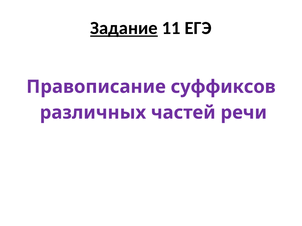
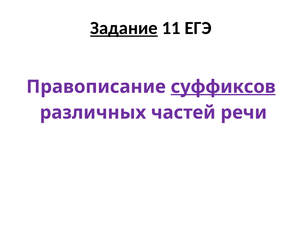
суффиксов underline: none -> present (223, 87)
